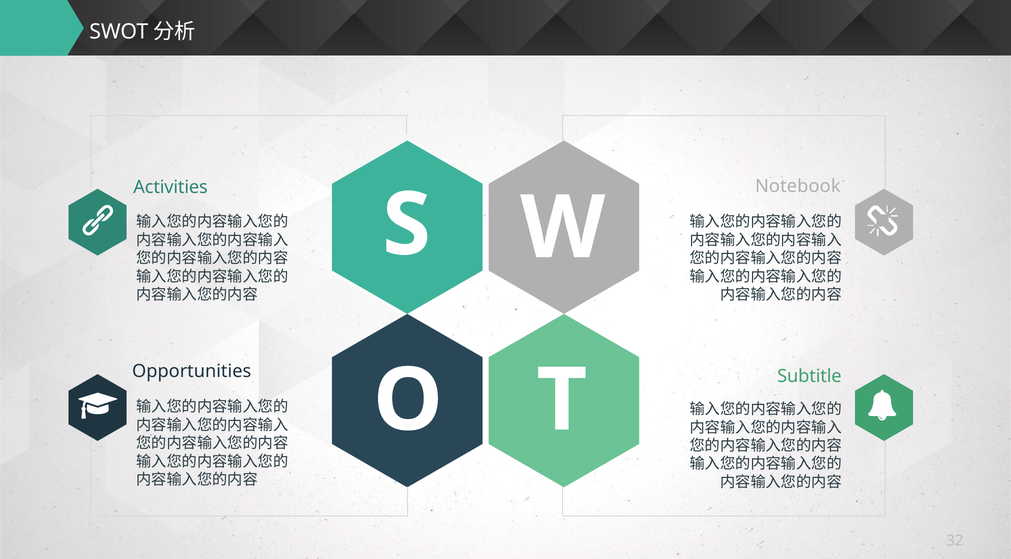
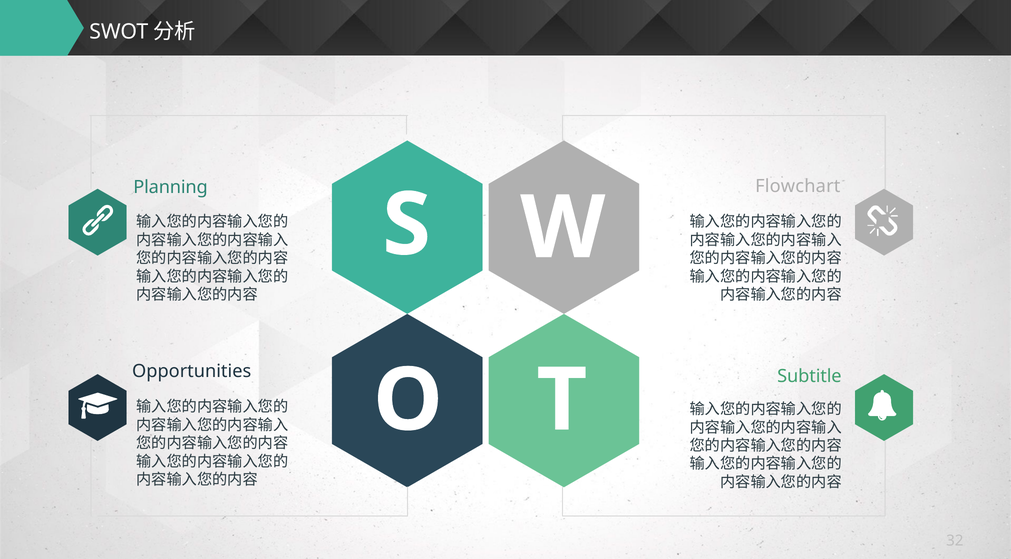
Notebook: Notebook -> Flowchart (798, 186)
Activities: Activities -> Planning (171, 188)
